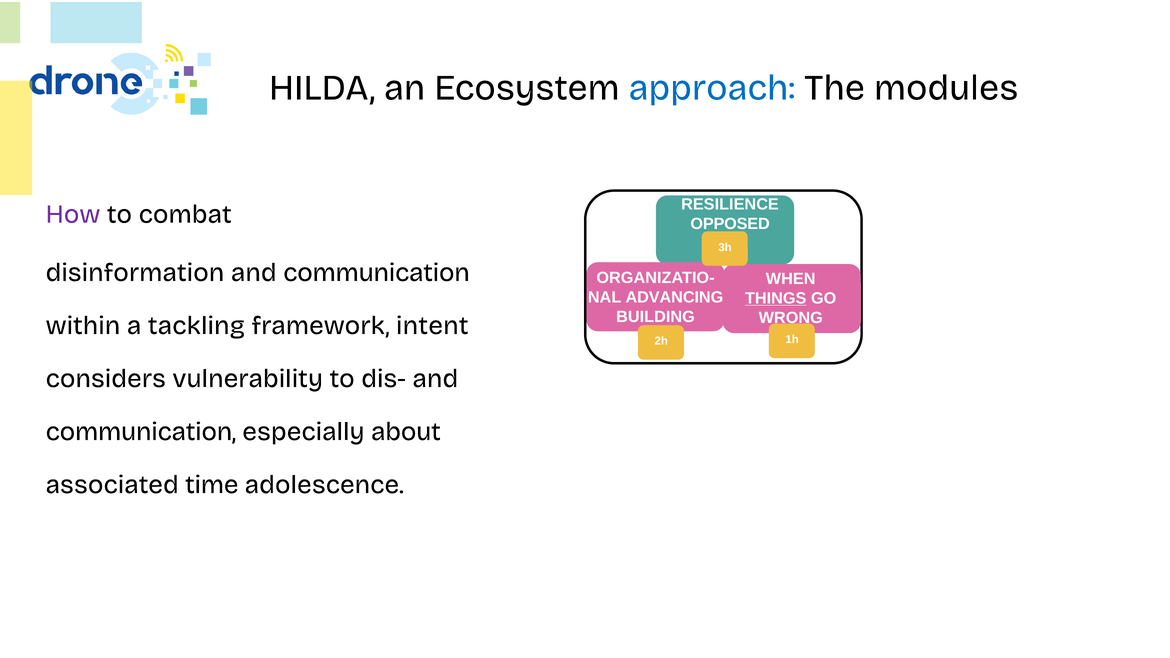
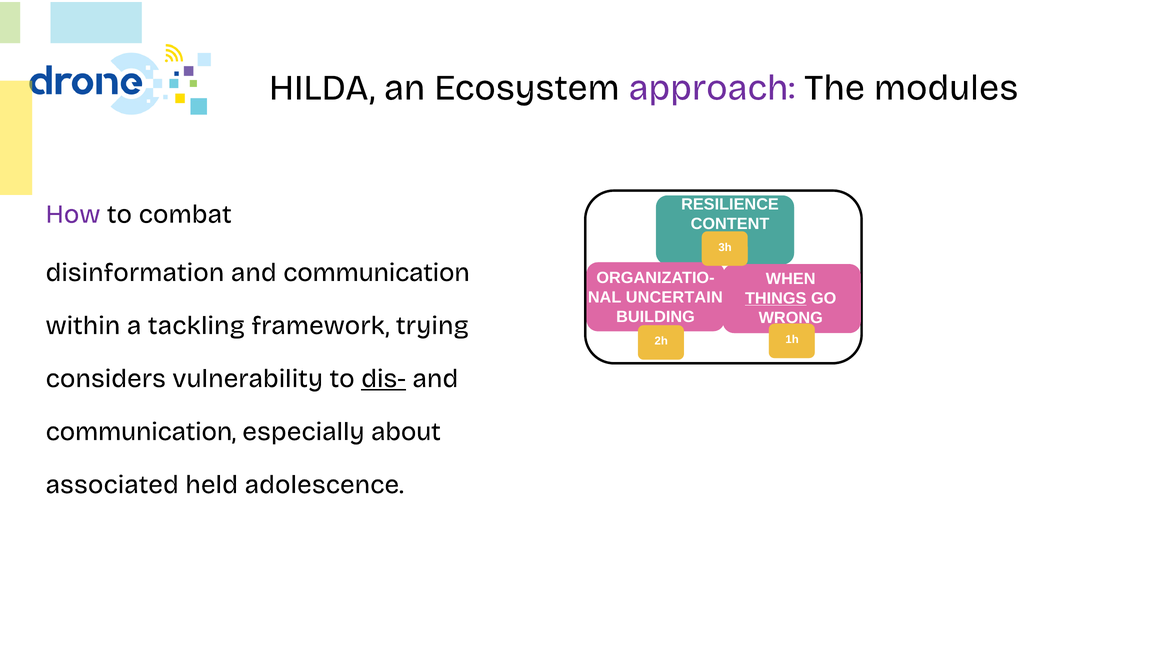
approach colour: blue -> purple (712, 88)
OPPOSED: OPPOSED -> CONTENT (730, 224)
ADVANCING: ADVANCING -> UNCERTAIN (674, 297)
intent: intent -> trying (432, 325)
dis- underline: none -> present (384, 379)
time: time -> held (212, 485)
